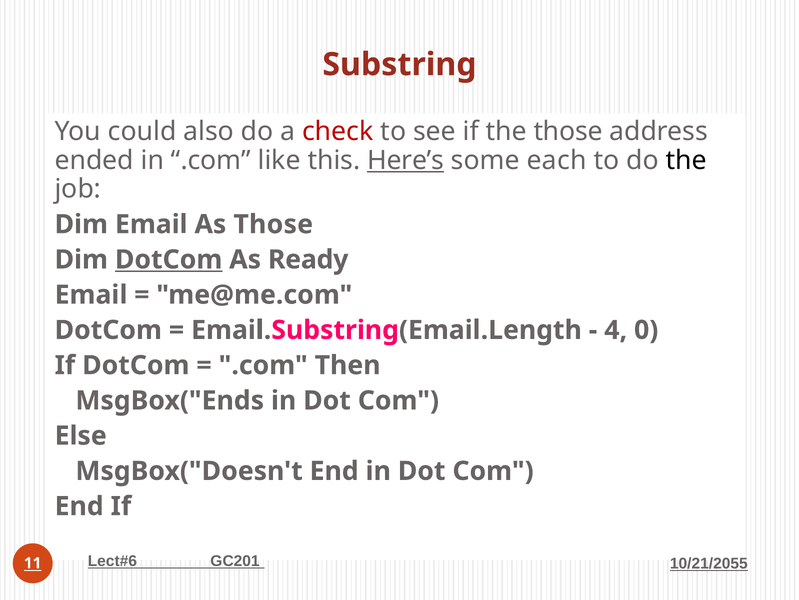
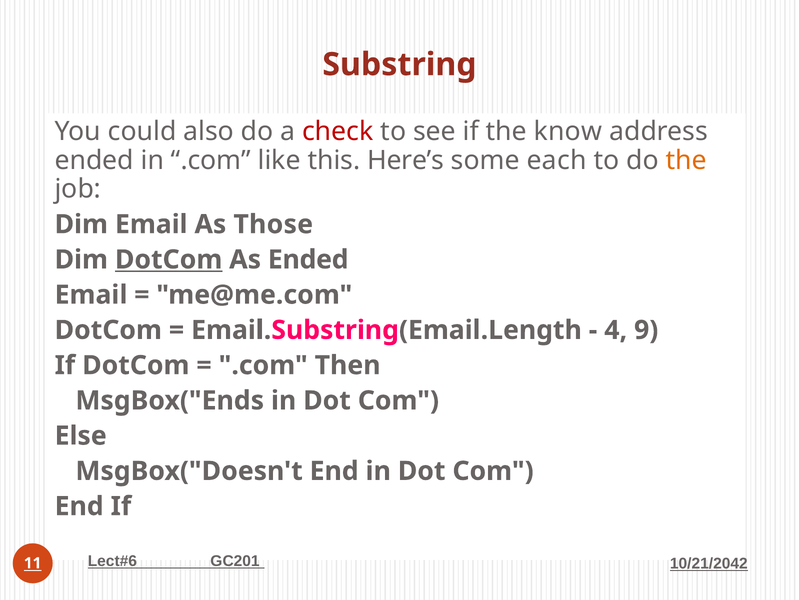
the those: those -> know (568, 131)
Here’s underline: present -> none (406, 160)
the colour: black -> orange (686, 160)
As Ready: Ready -> Ended (308, 259)
0: 0 -> 9 (646, 330)
10/21/2055: 10/21/2055 -> 10/21/2042 (709, 563)
